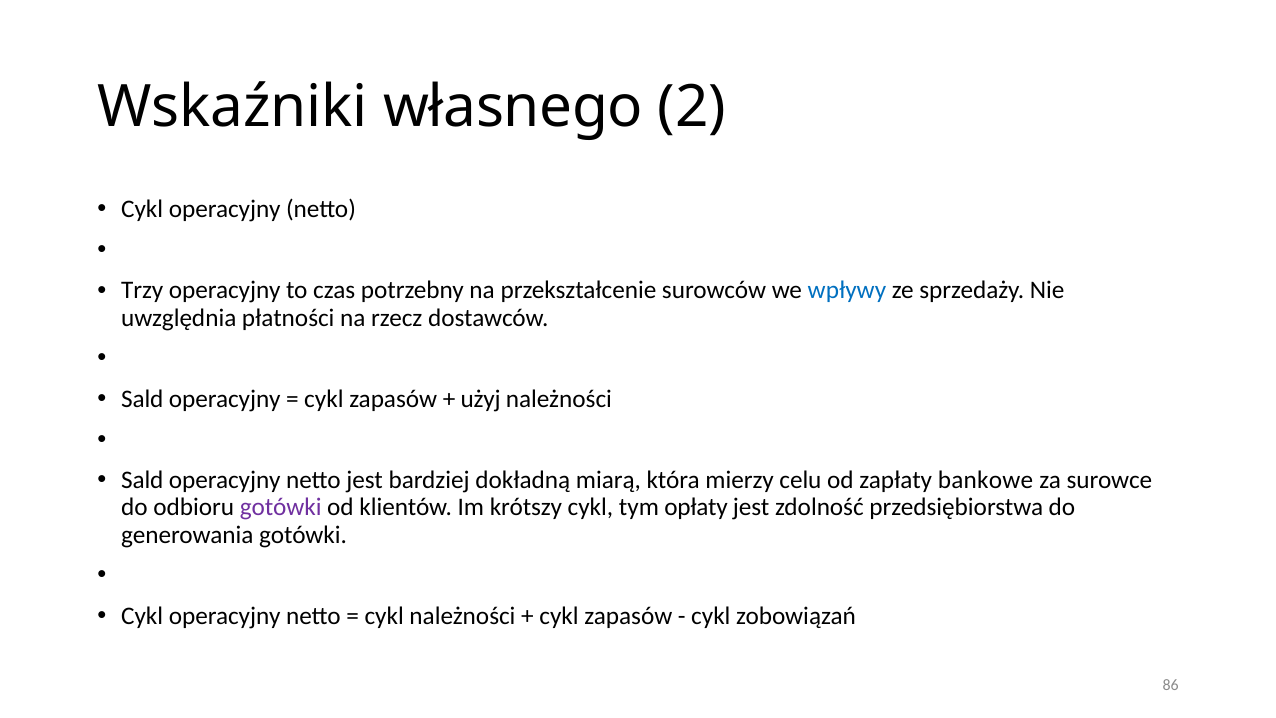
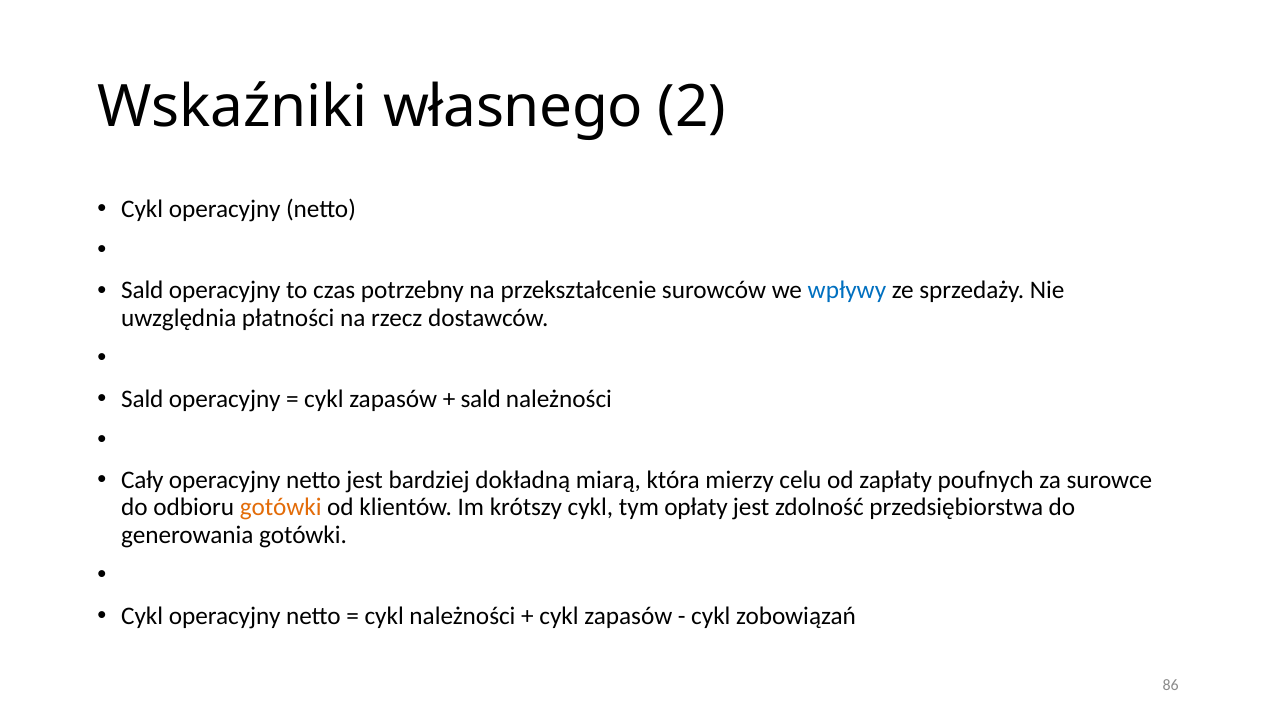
Trzy: Trzy -> Sald (142, 290)
użyj: użyj -> sald (481, 399)
Sald: Sald -> Cały (142, 480)
bankowe: bankowe -> poufnych (986, 480)
gotówki colour: purple -> orange (281, 507)
